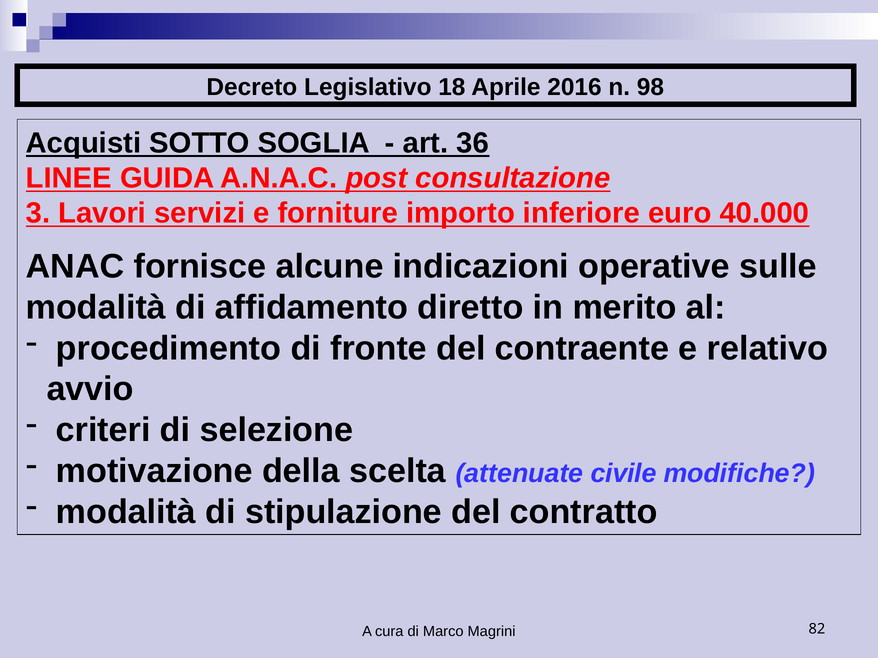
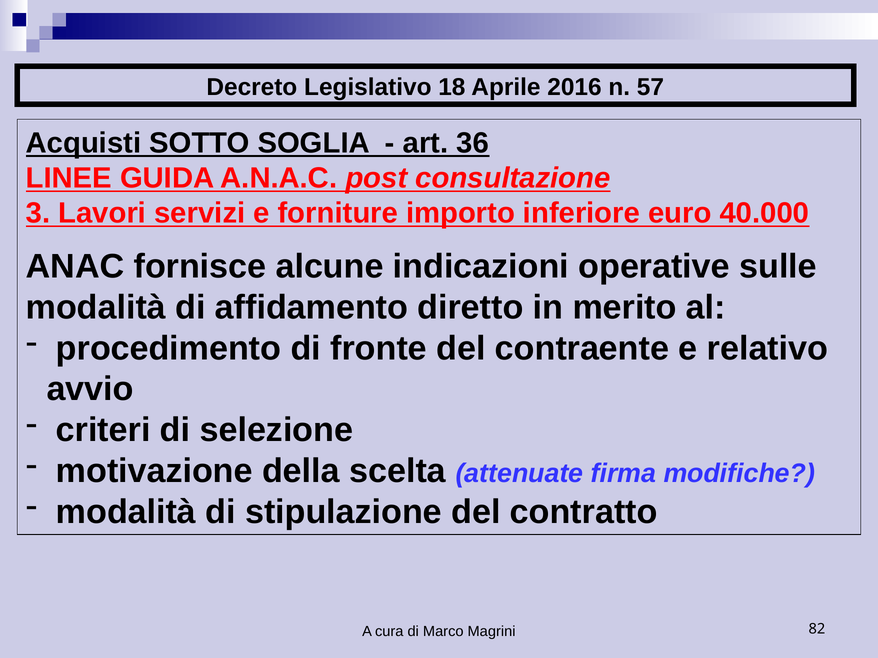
98: 98 -> 57 (650, 87)
civile: civile -> firma (623, 474)
